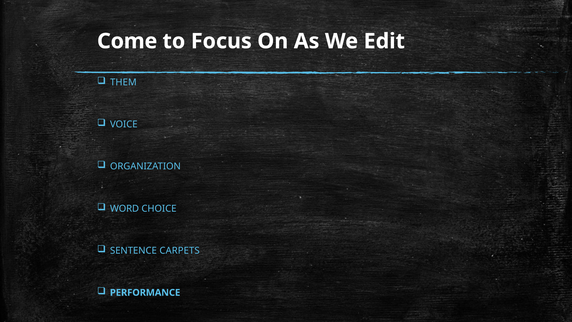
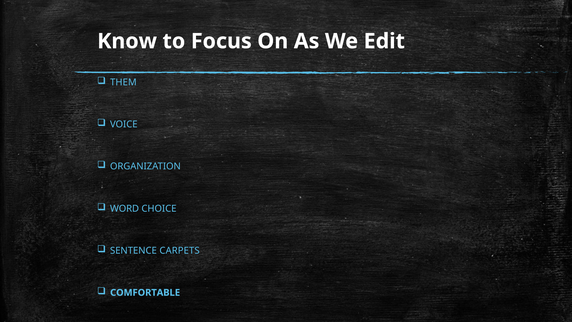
Come: Come -> Know (127, 41)
PERFORMANCE: PERFORMANCE -> COMFORTABLE (145, 292)
